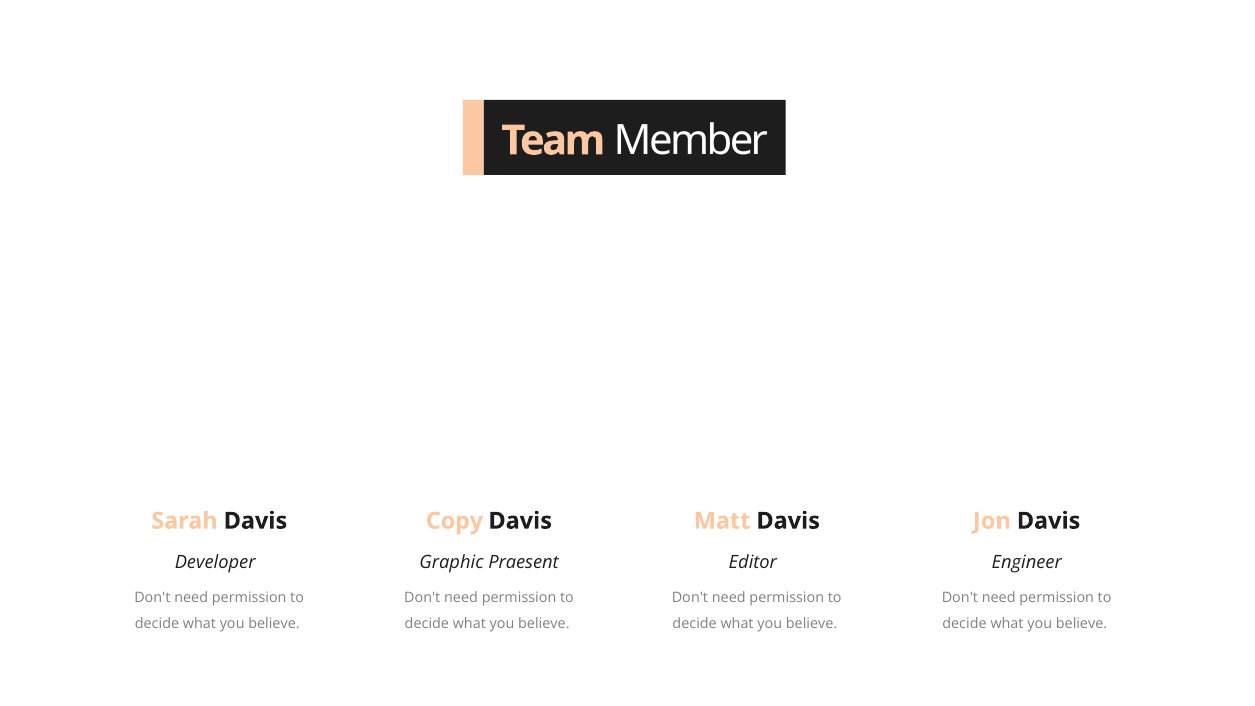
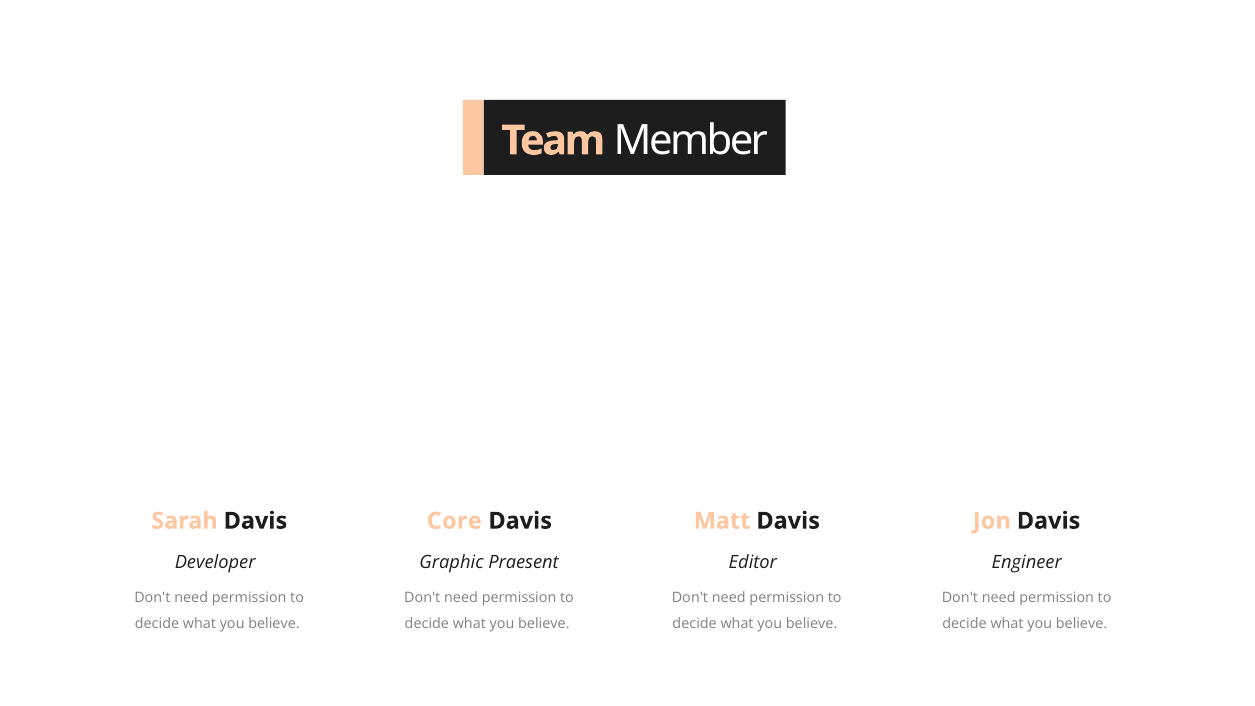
Copy: Copy -> Core (454, 521)
